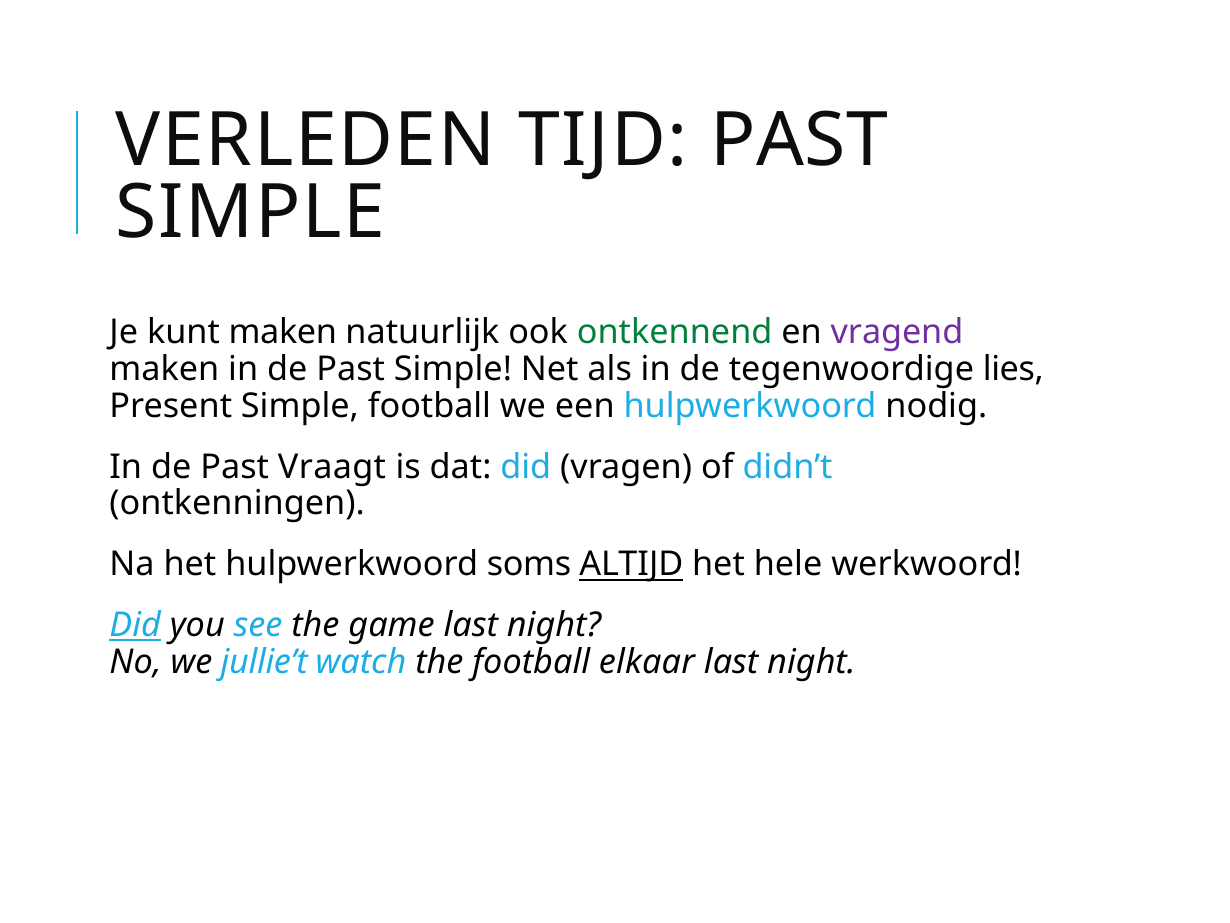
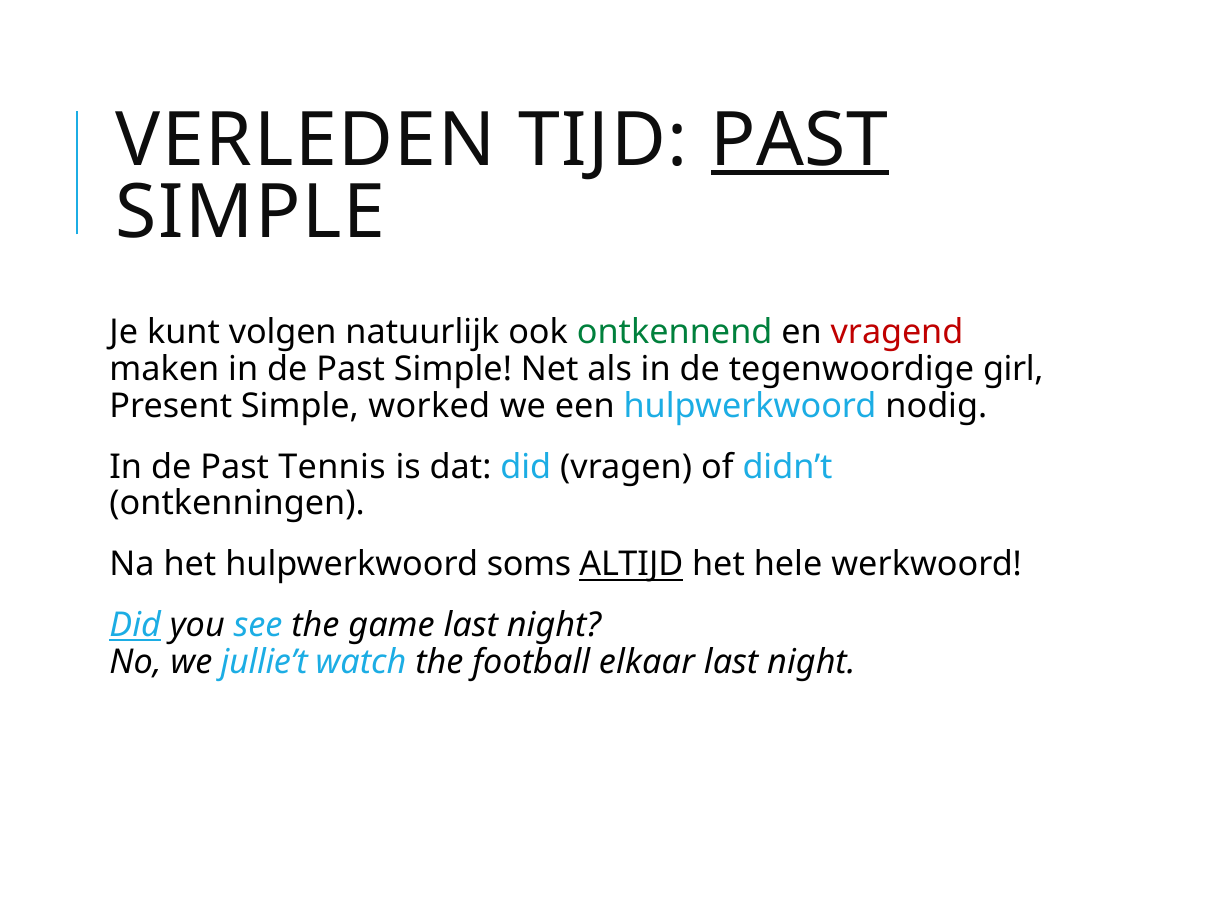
PAST underline: none -> present (799, 140)
kunt maken: maken -> volgen (283, 332)
vragend colour: purple -> red (897, 332)
lies: lies -> girl (1013, 369)
Simple football: football -> worked (429, 406)
Vraagt: Vraagt -> Tennis (332, 467)
